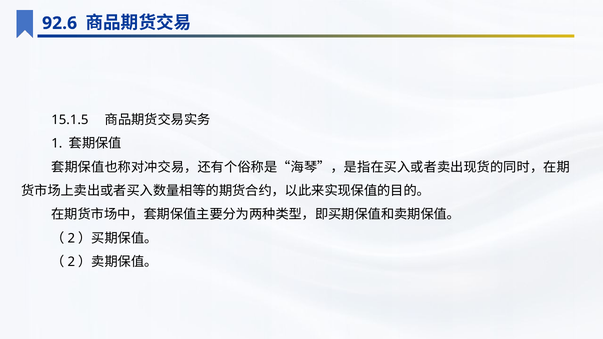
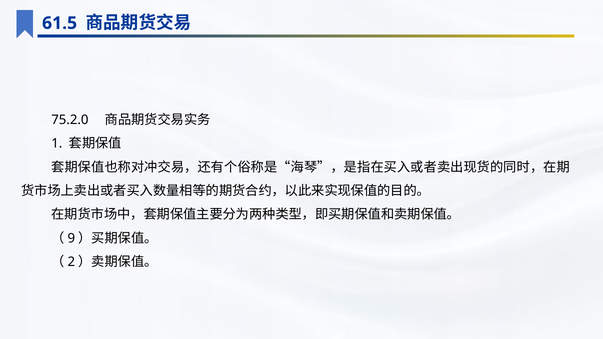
92.6: 92.6 -> 61.5 (60, 23)
15.1.5: 15.1.5 -> 75.2.0 (70, 120)
2: 2 -> 9 (71, 238)
